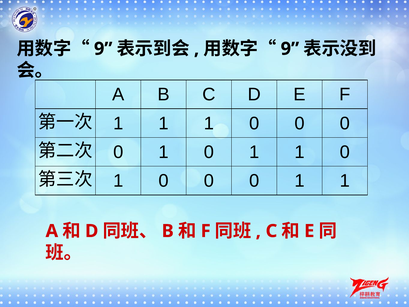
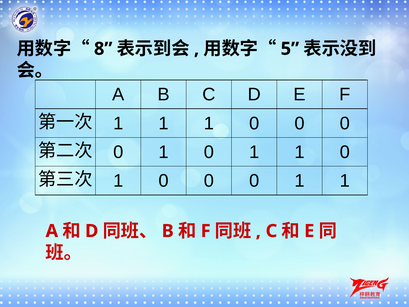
9: 9 -> 8 (103, 49)
9: 9 -> 5 (290, 49)
